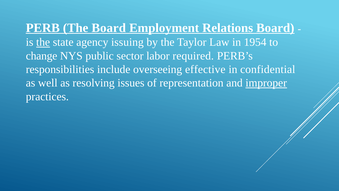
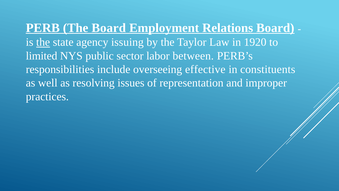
1954: 1954 -> 1920 (255, 42)
change: change -> limited (42, 56)
required: required -> between (193, 56)
confidential: confidential -> constituents (268, 69)
improper underline: present -> none (266, 83)
